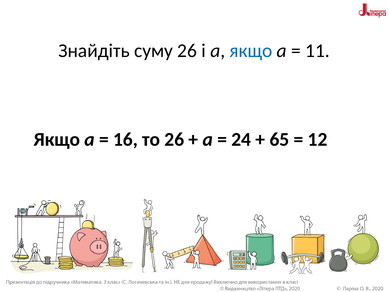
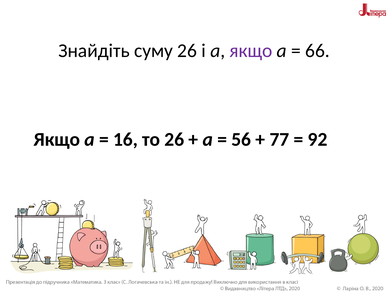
якщо colour: blue -> purple (251, 51)
11: 11 -> 66 (317, 51)
24: 24 -> 56 (241, 139)
65: 65 -> 77 (279, 139)
12: 12 -> 92 (318, 139)
